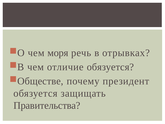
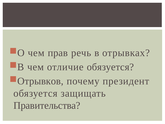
моря: моря -> прав (58, 53)
Обществе: Обществе -> Отрывков (40, 81)
